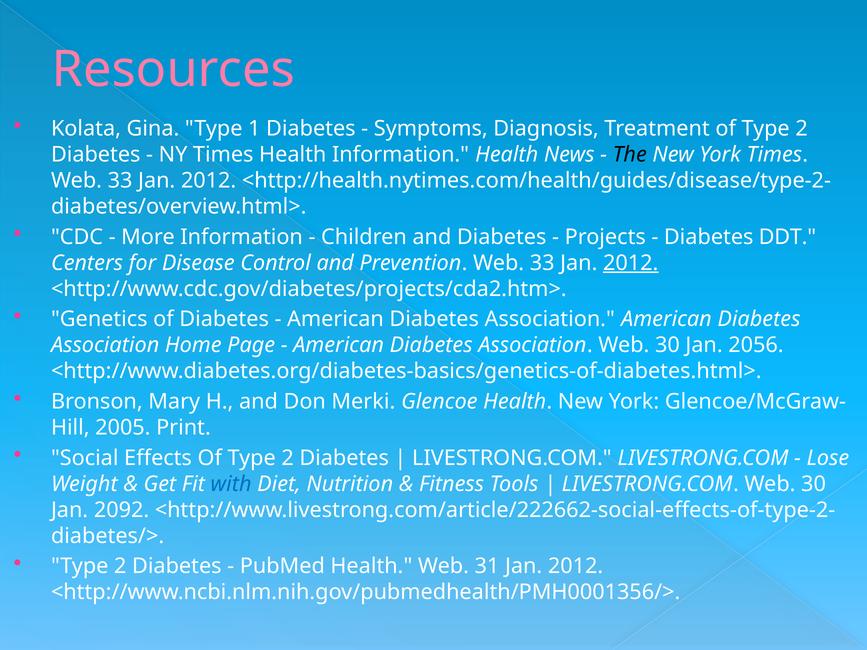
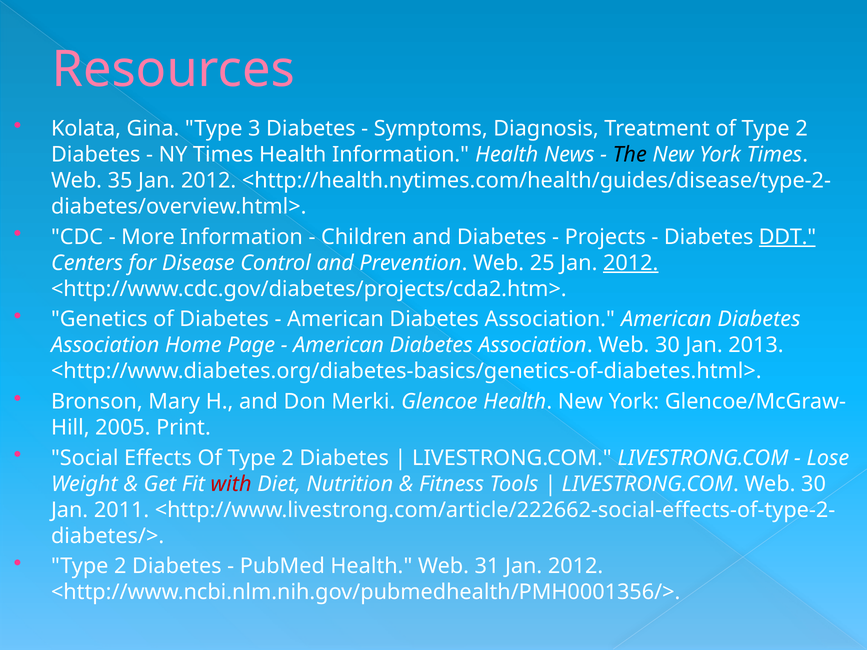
1: 1 -> 3 (254, 129)
33: 33 -> 35 (120, 181)
DDT underline: none -> present (787, 237)
Prevention Web 33: 33 -> 25 (542, 263)
2056: 2056 -> 2013 (756, 345)
with colour: blue -> red (231, 484)
2092: 2092 -> 2011 (122, 510)
